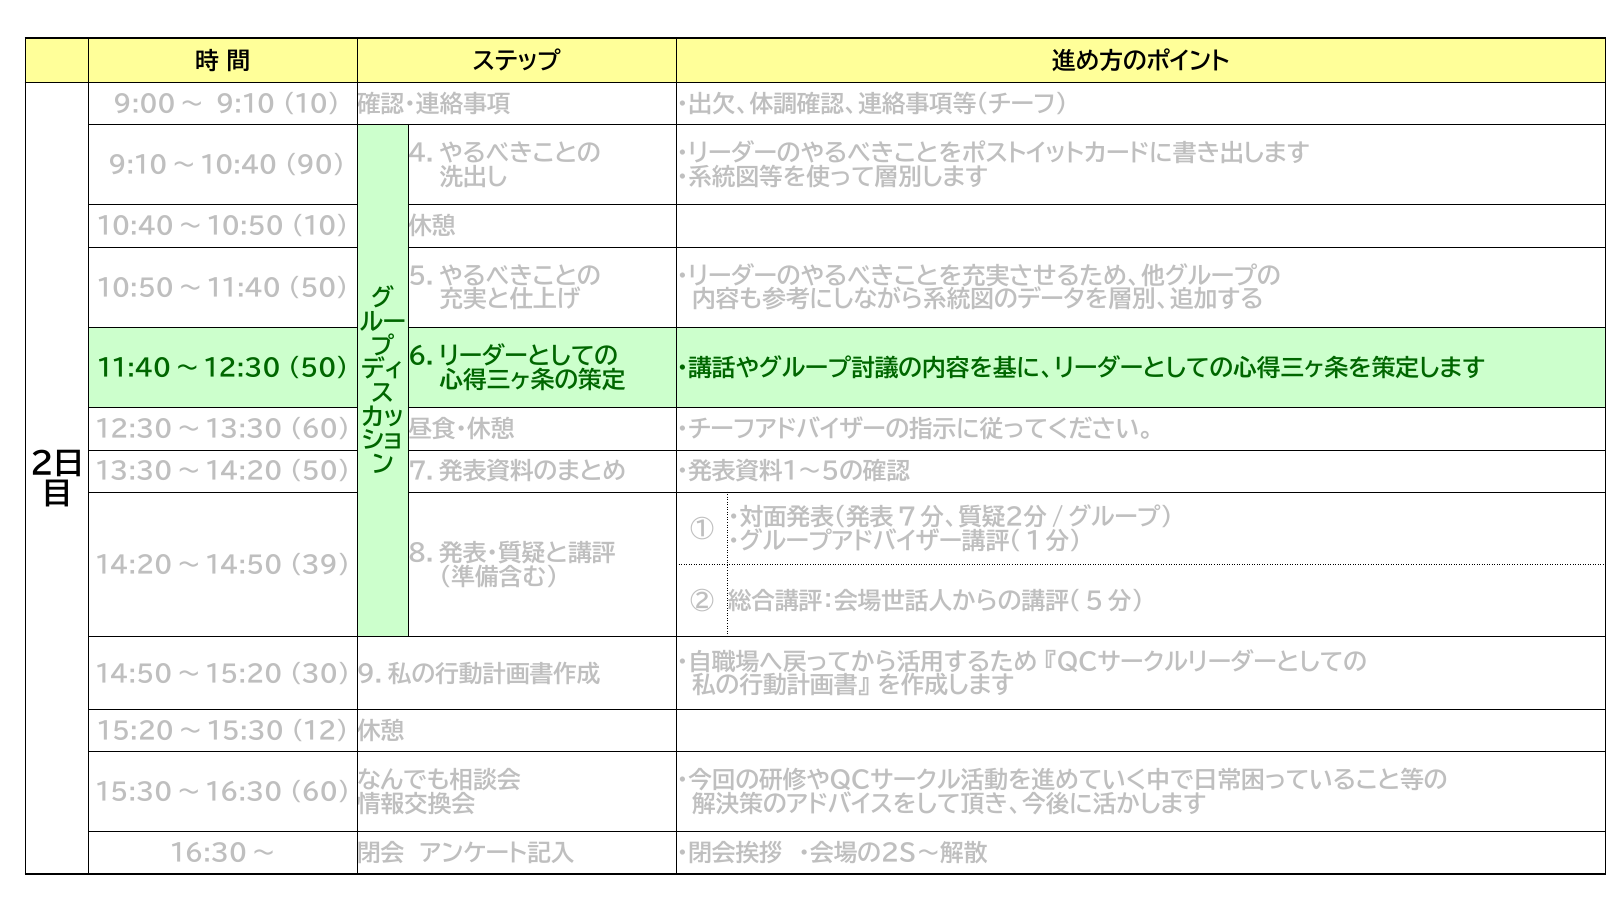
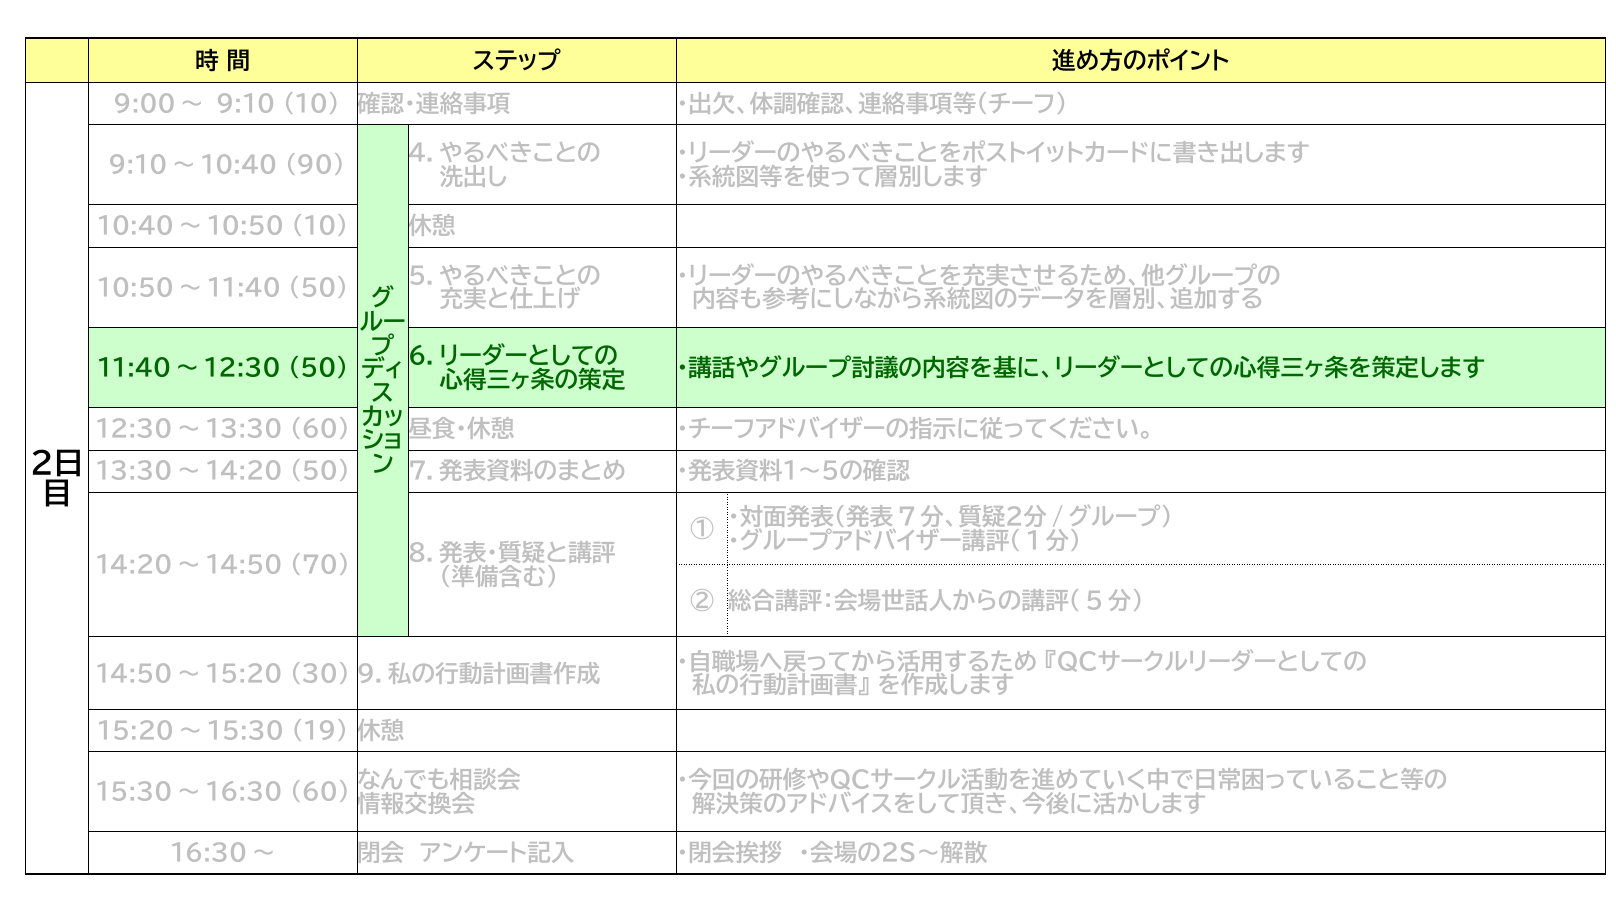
39: 39 -> 70 (320, 566)
12: 12 -> 19 (320, 732)
